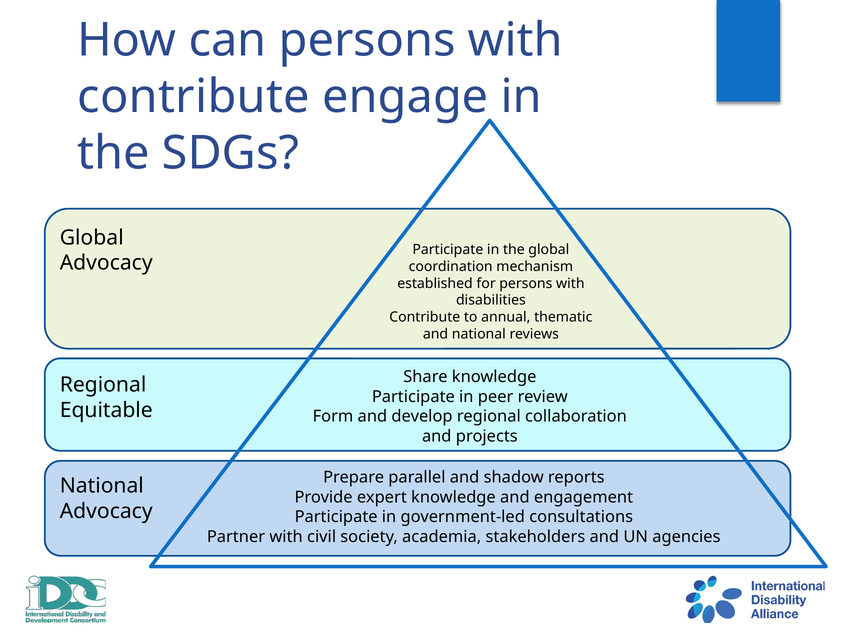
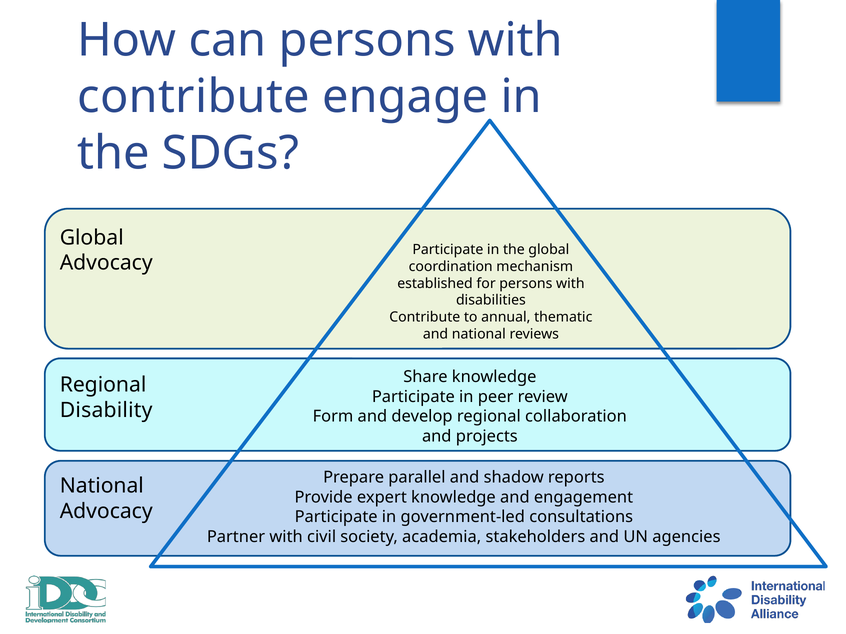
Equitable: Equitable -> Disability (106, 411)
